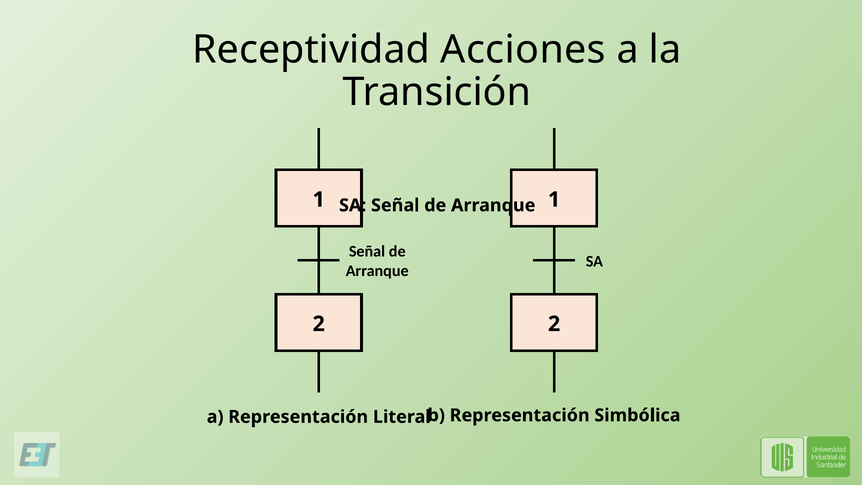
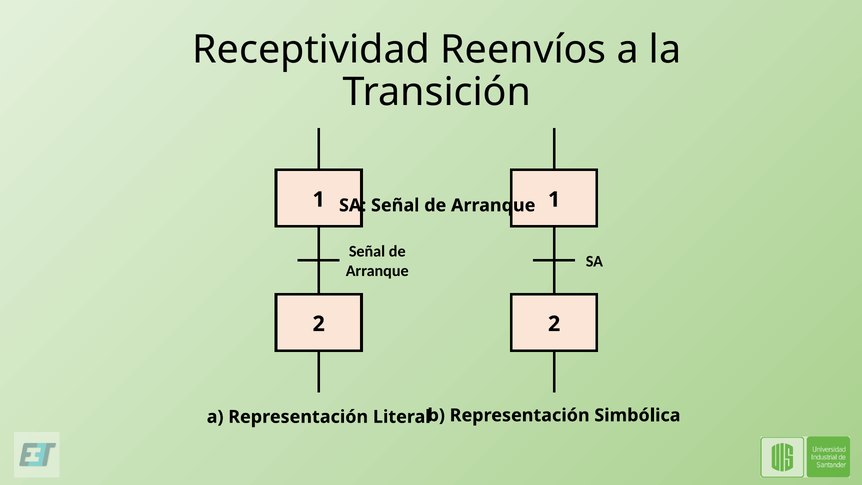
Acciones: Acciones -> Reenvíos (523, 50)
